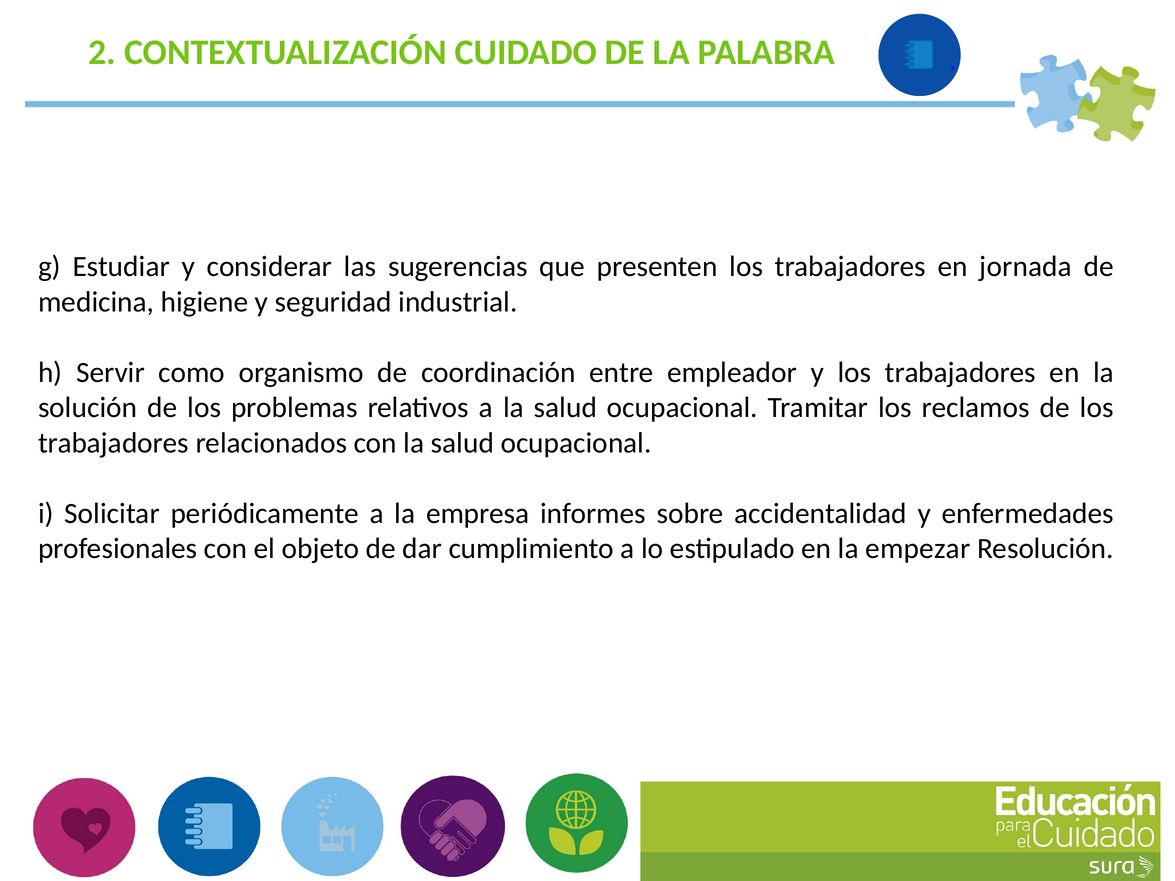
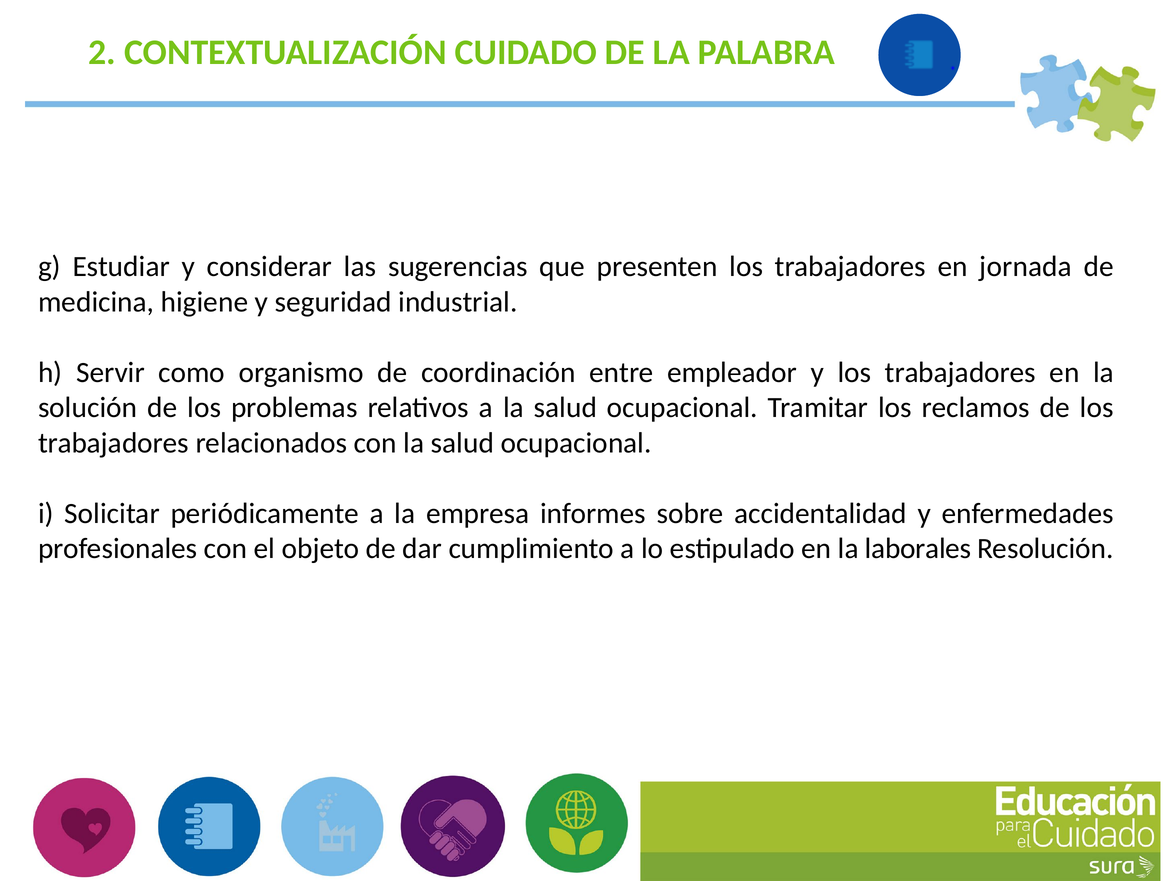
empezar: empezar -> laborales (918, 549)
